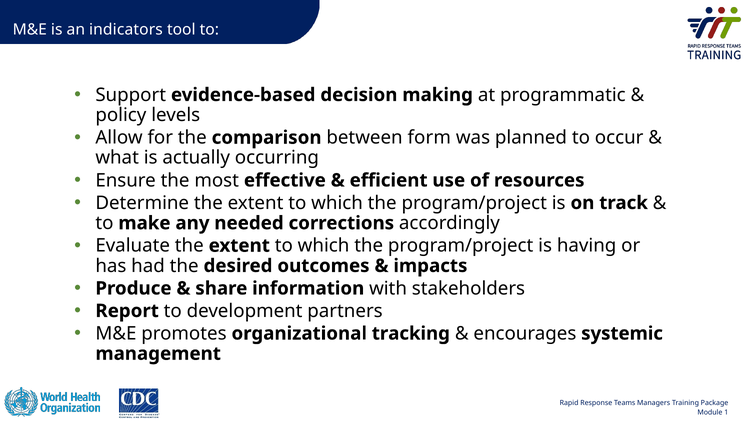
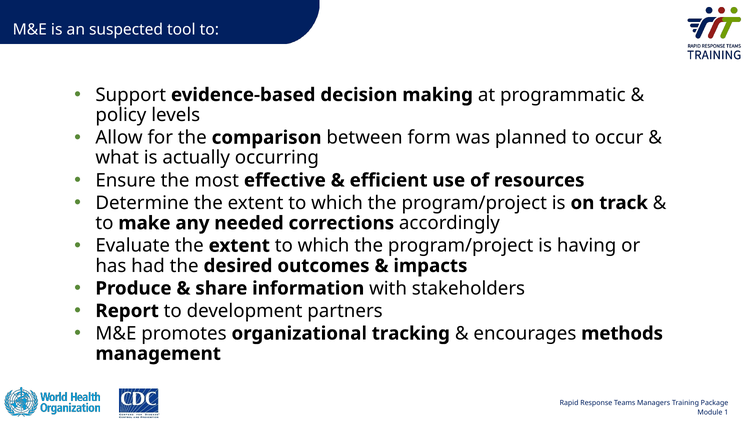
indicators: indicators -> suspected (126, 29)
systemic: systemic -> methods (622, 334)
